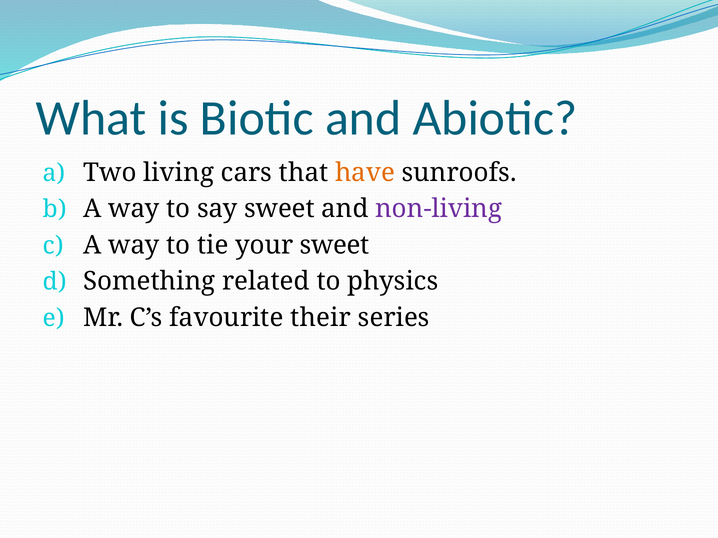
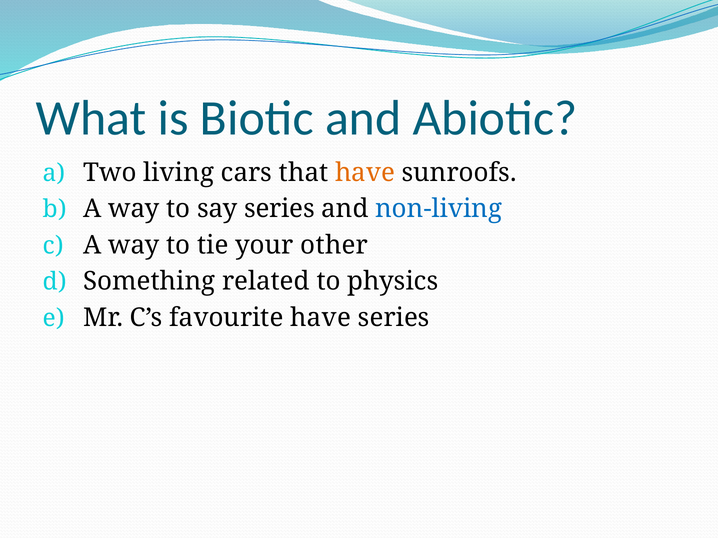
say sweet: sweet -> series (279, 209)
non-living colour: purple -> blue (439, 209)
your sweet: sweet -> other (334, 245)
favourite their: their -> have (321, 318)
